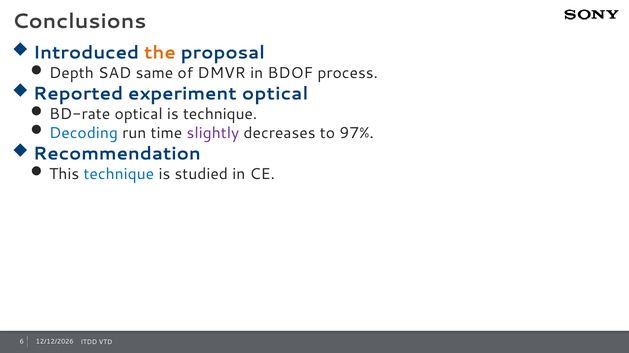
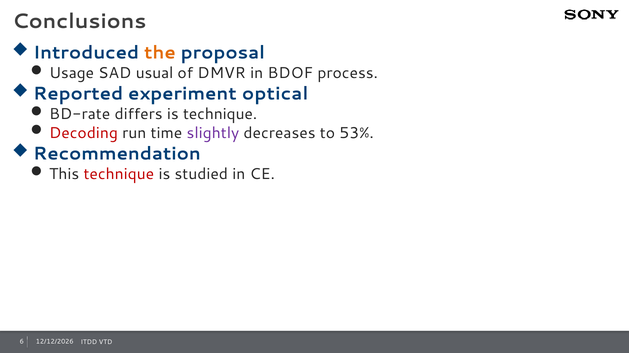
Depth: Depth -> Usage (71, 73)
same: same -> usual (155, 73)
BD-rate optical: optical -> differs (139, 114)
Decoding colour: blue -> red (83, 133)
97%: 97% -> 53% (357, 133)
technique colour: blue -> red (119, 174)
